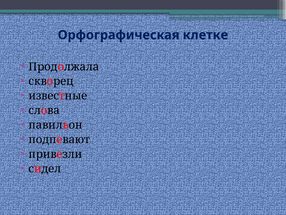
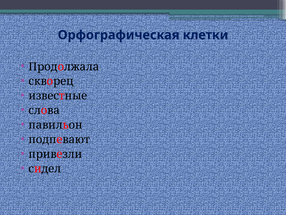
клетке: клетке -> клетки (206, 35)
